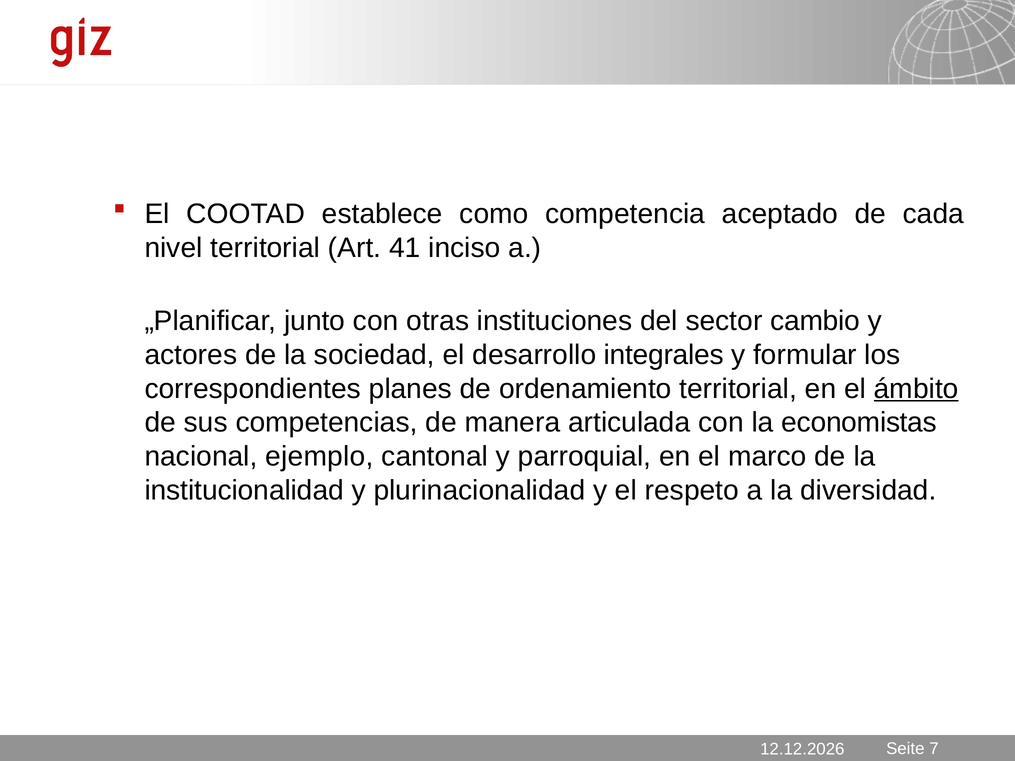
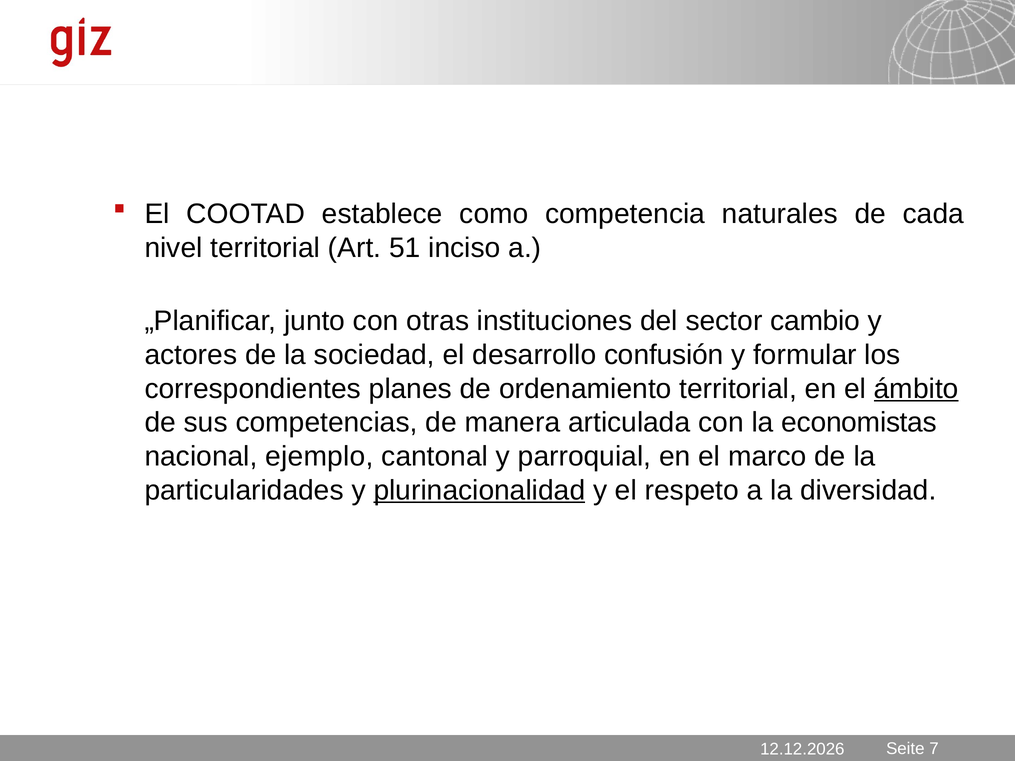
aceptado: aceptado -> naturales (780, 214)
41: 41 -> 51 (405, 248)
integrales: integrales -> confusión (664, 355)
institucionalidad: institucionalidad -> particularidades (244, 490)
plurinacionalidad underline: none -> present (479, 490)
